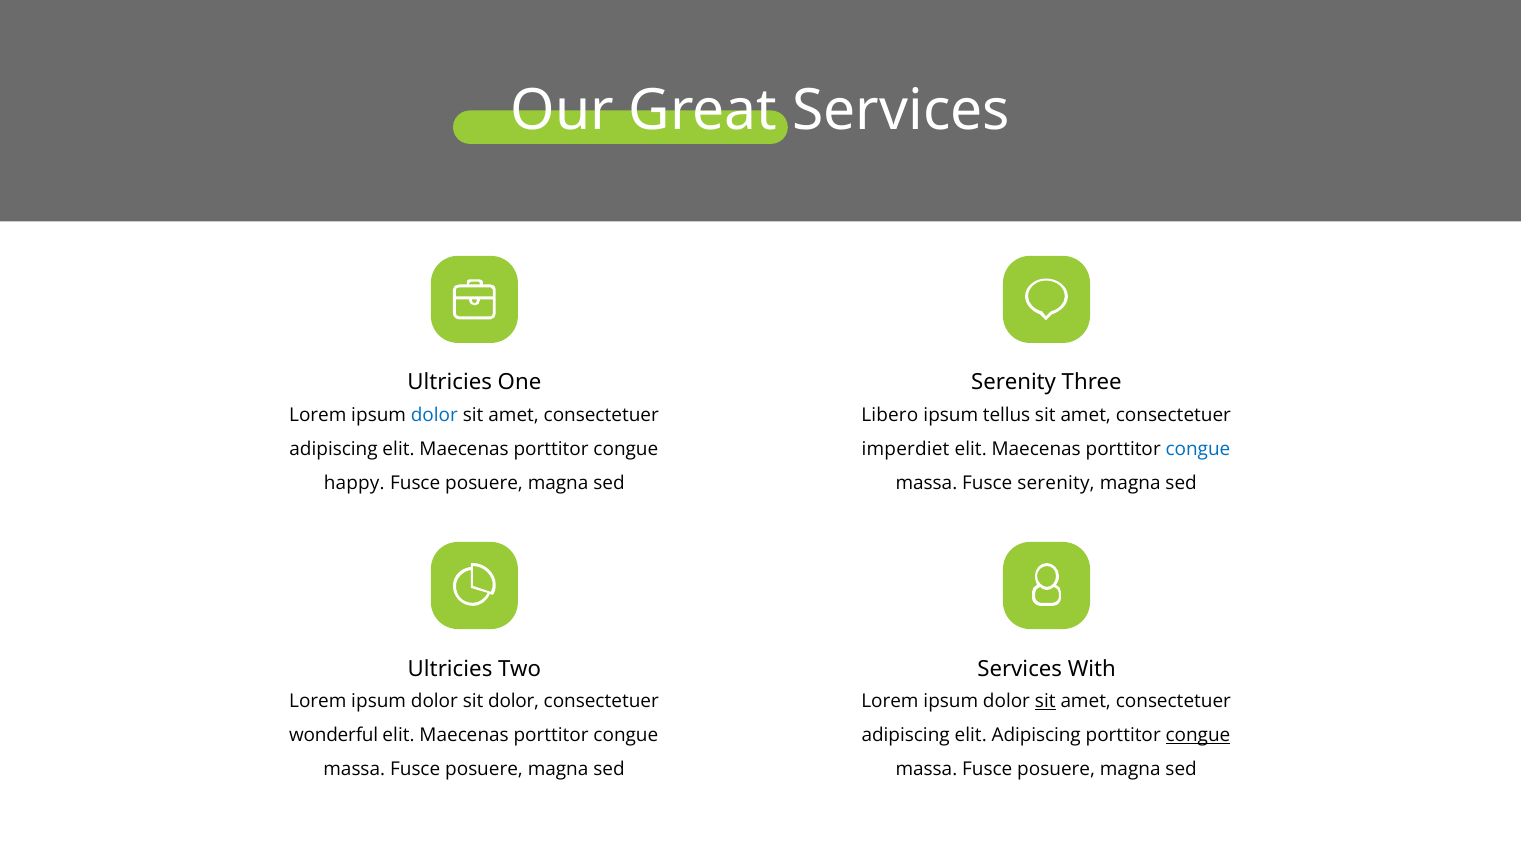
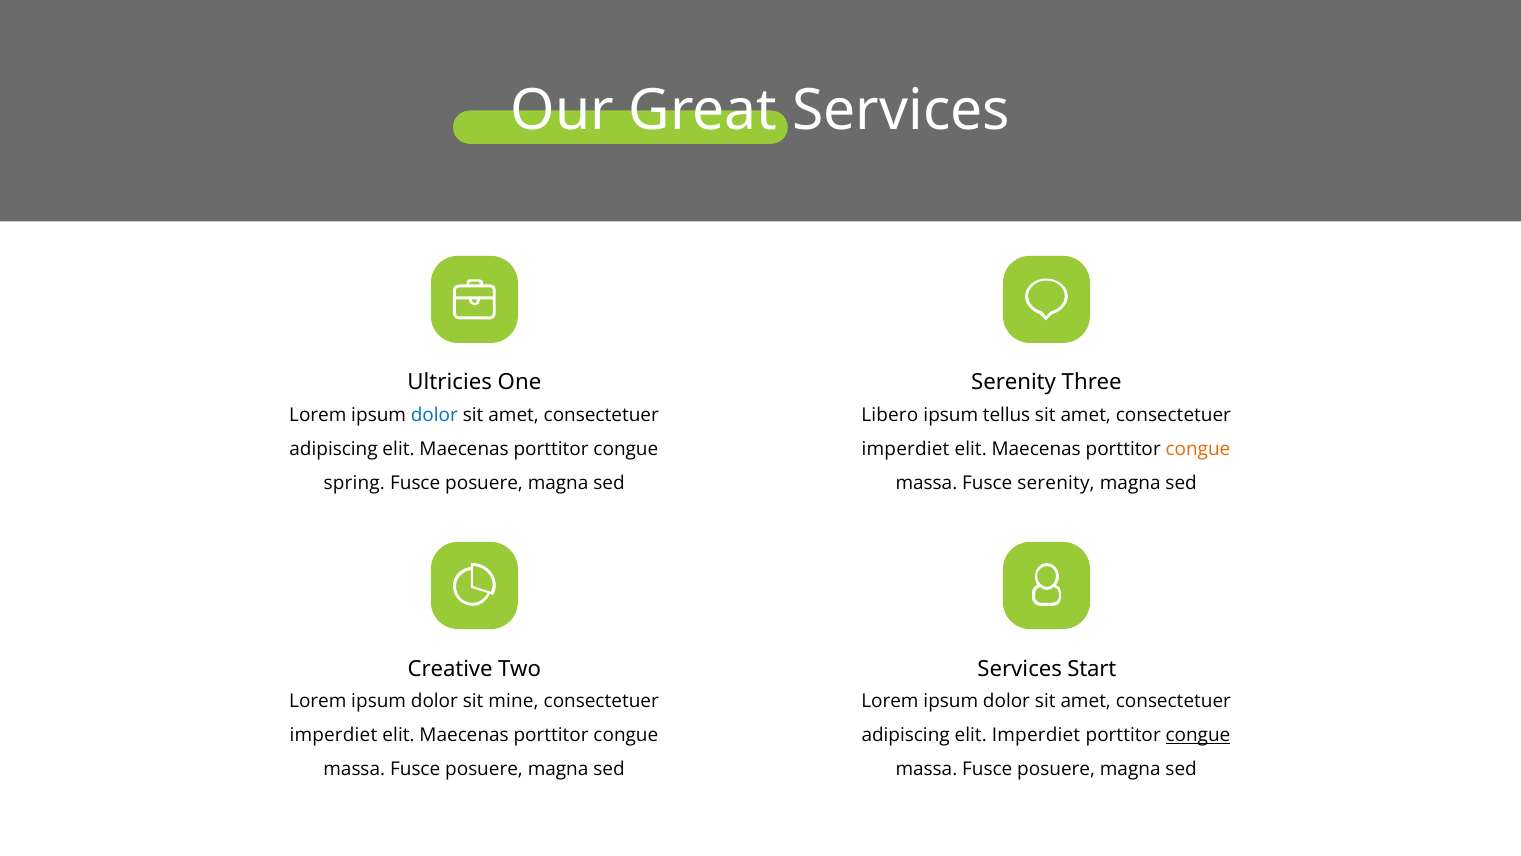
congue colour: blue -> orange (1198, 449)
happy: happy -> spring (354, 483)
Ultricies: Ultricies -> Creative (450, 668)
With: With -> Start (1092, 668)
sit dolor: dolor -> mine (513, 701)
sit underline: present -> none (1045, 701)
wonderful: wonderful -> imperdiet (333, 735)
elit Adipiscing: Adipiscing -> Imperdiet (1036, 735)
